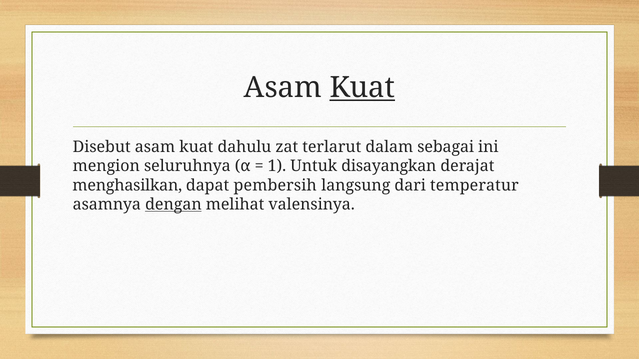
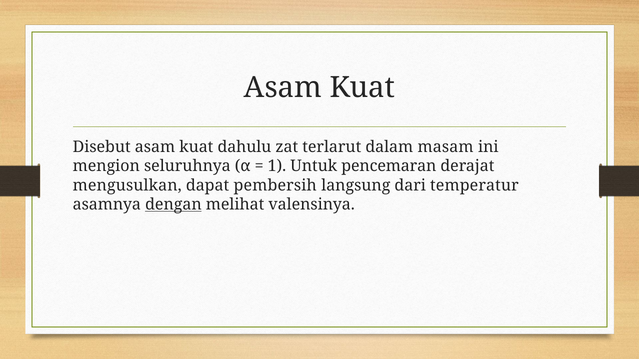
Kuat underline: present -> none (362, 88)
sebagai: sebagai -> masam (446, 147)
disayangkan: disayangkan -> pencemaran (389, 166)
menghasilkan: menghasilkan -> mengusulkan (127, 185)
